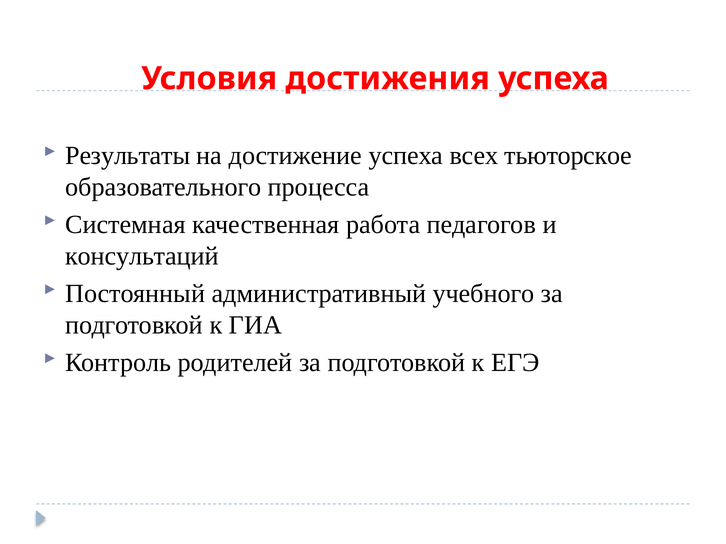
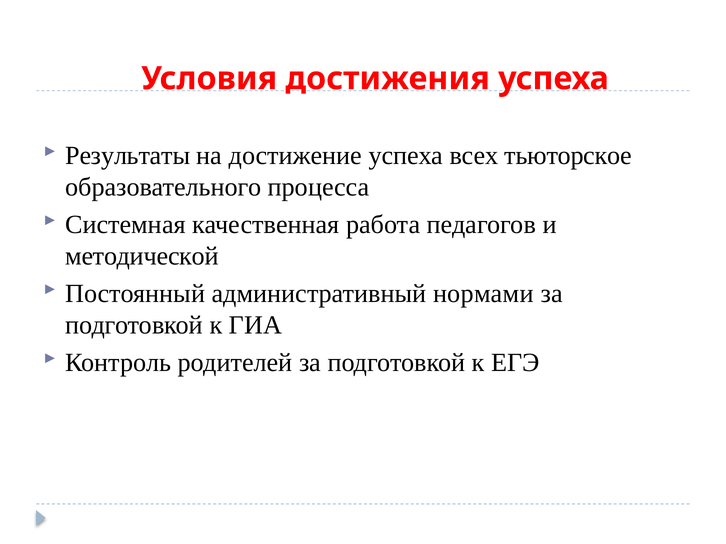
консультаций: консультаций -> методической (142, 256)
учебного: учебного -> нормами (483, 294)
